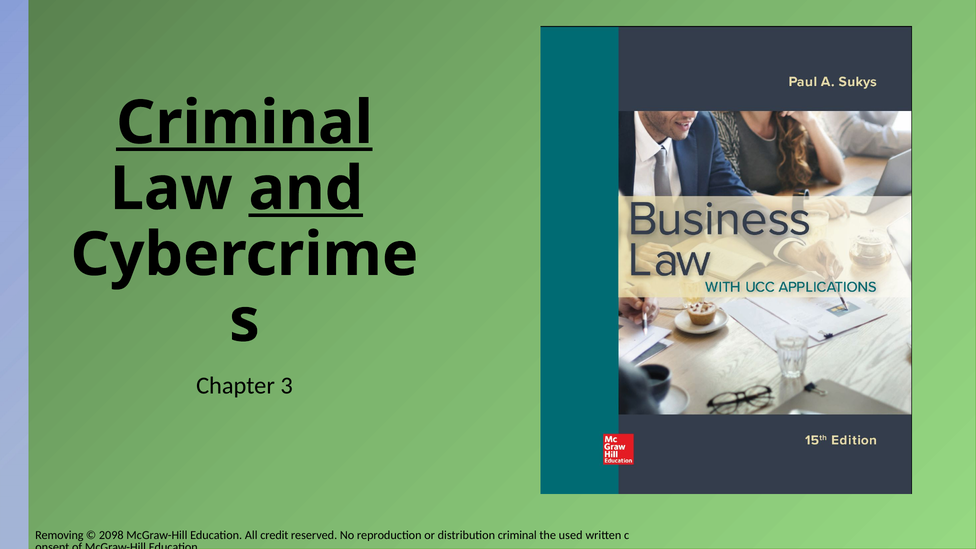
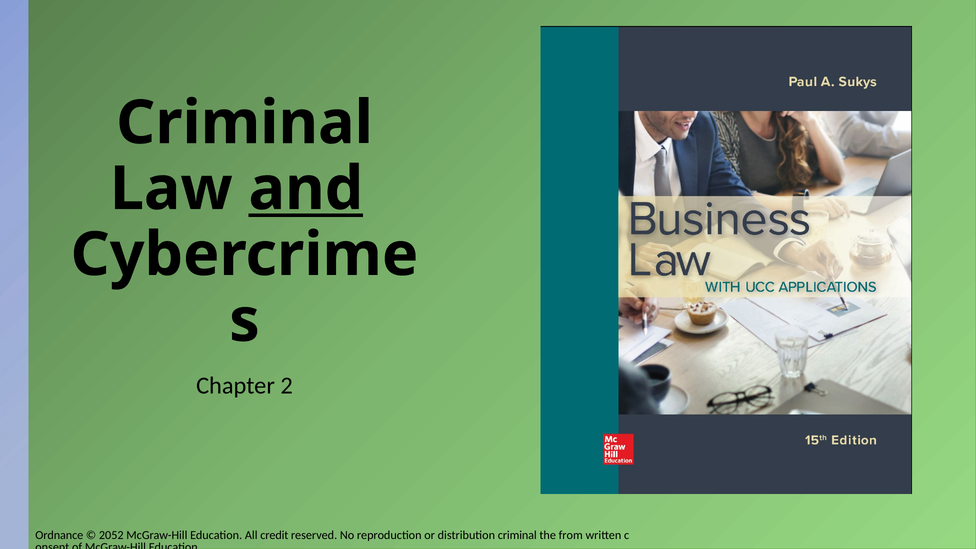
Criminal underline: present -> none (244, 123)
3: 3 -> 2 (287, 386)
Removing: Removing -> Ordnance (59, 535)
2098: 2098 -> 2052 (111, 535)
used: used -> from (571, 535)
